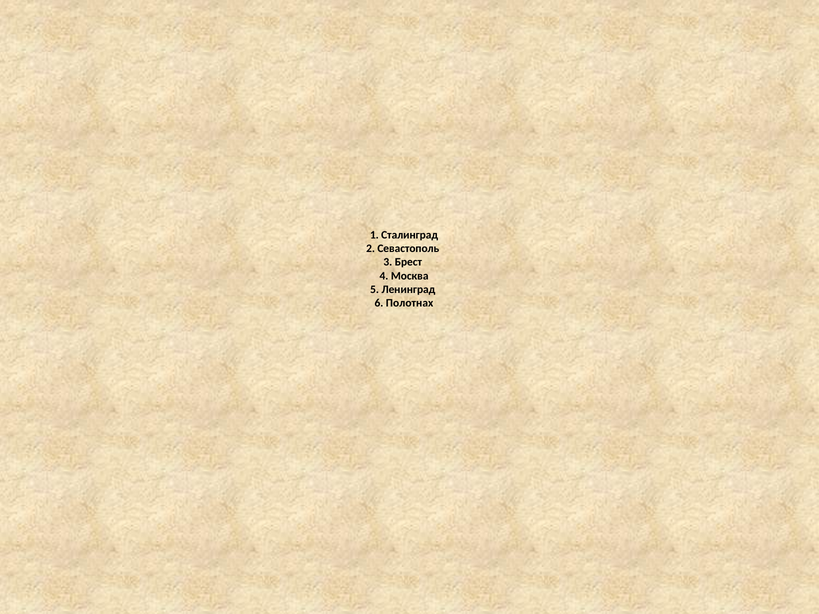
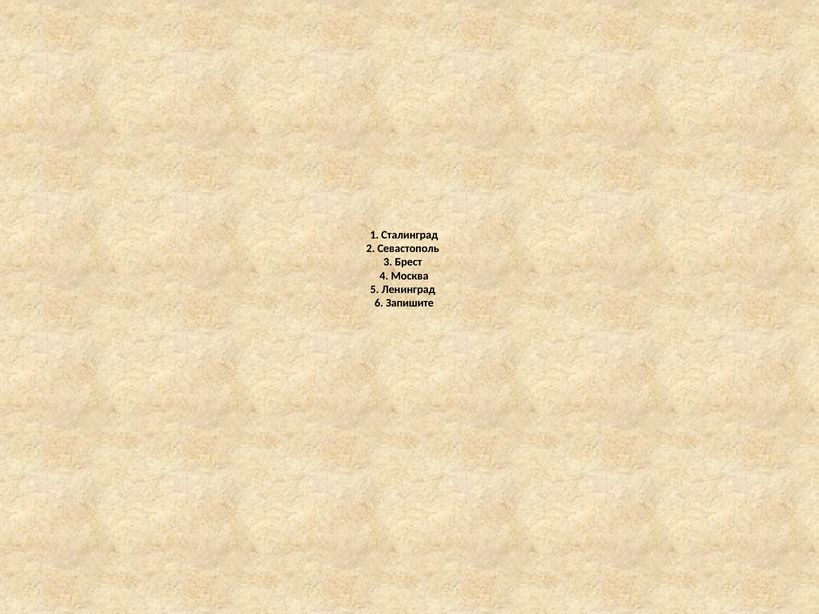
Полотнах: Полотнах -> Запишите (410, 303)
